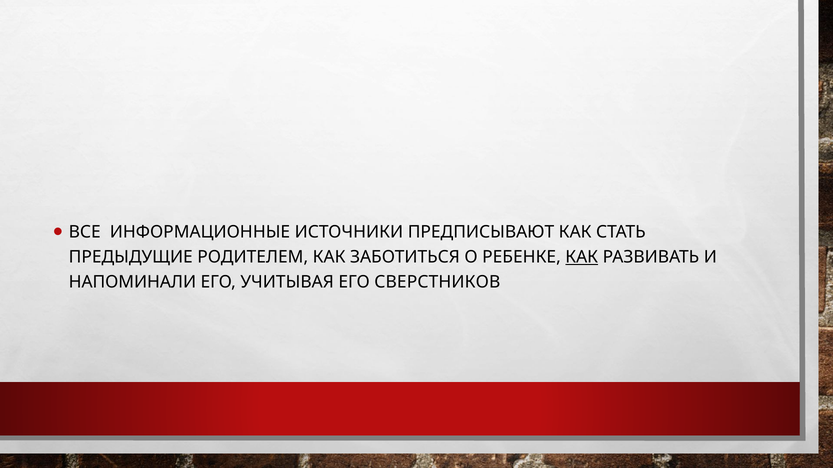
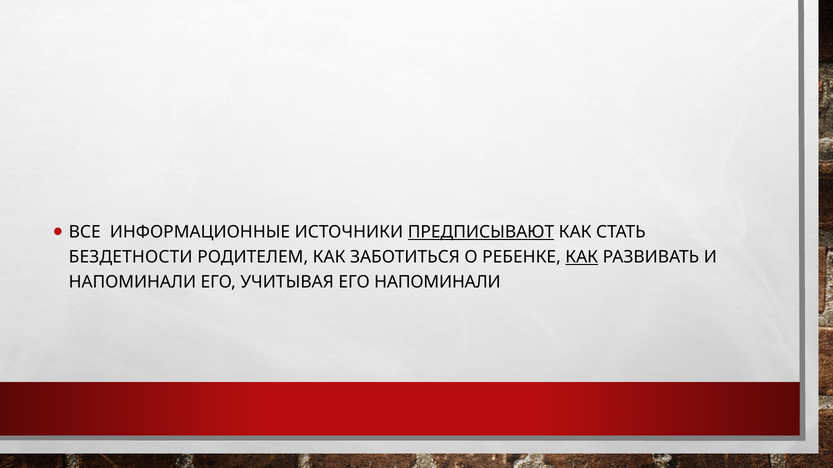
ПРЕДПИСЫВАЮТ underline: none -> present (481, 232)
ПРЕДЫДУЩИЕ: ПРЕДЫДУЩИЕ -> БЕЗДЕТНОСТИ (131, 257)
ЕГО СВЕРСТНИКОВ: СВЕРСТНИКОВ -> НАПОМИНАЛИ (437, 282)
